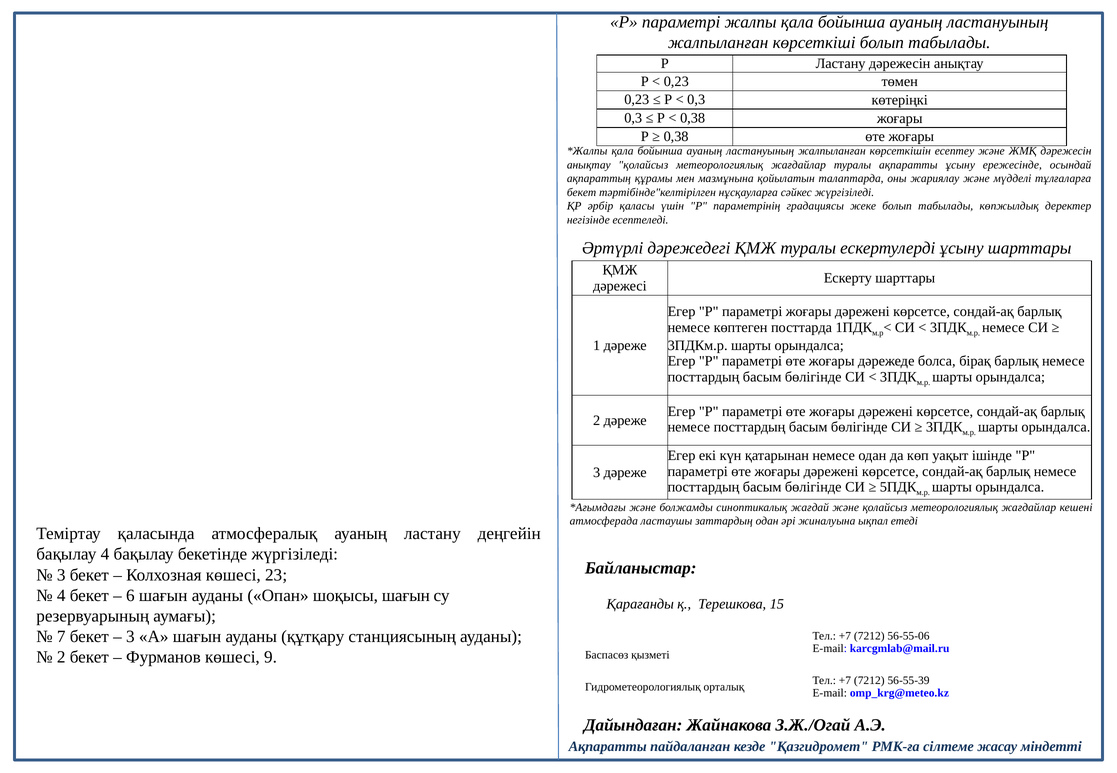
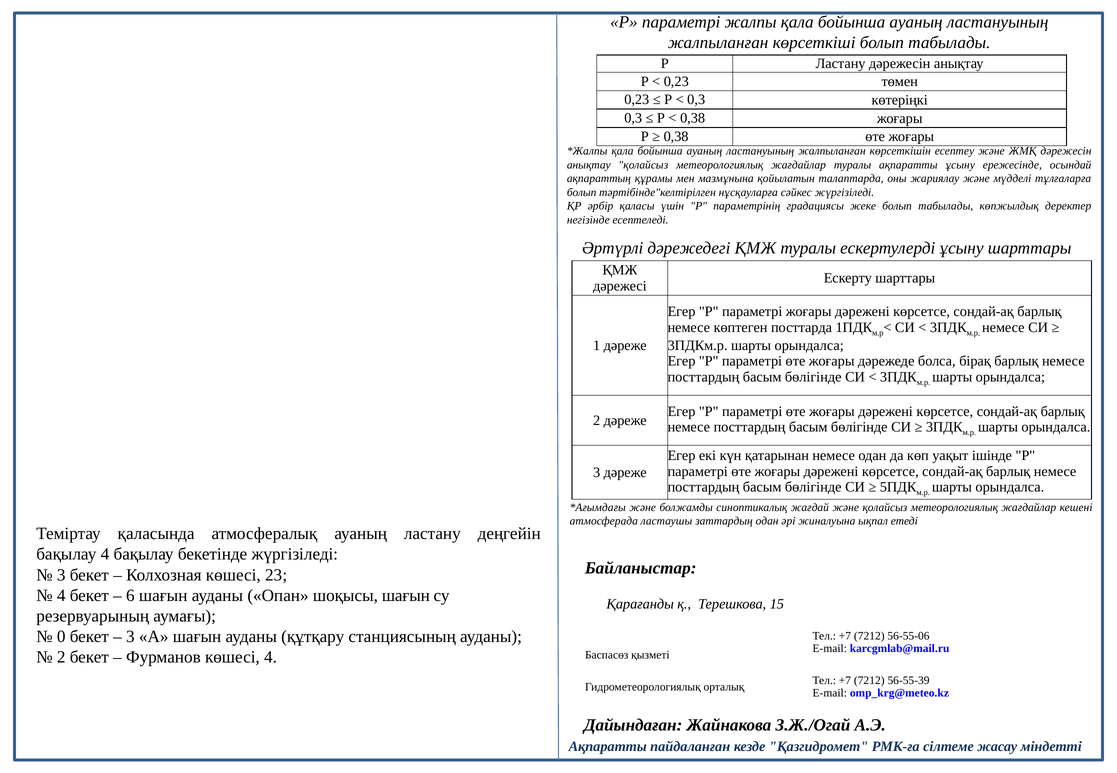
бекет: бекет -> болып (582, 192)
7: 7 -> 0 (61, 637)
көшесі 9: 9 -> 4 (270, 658)
